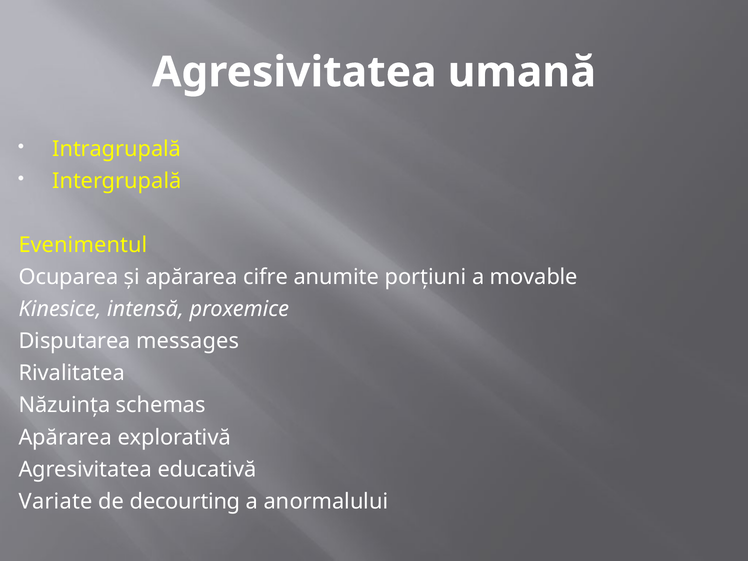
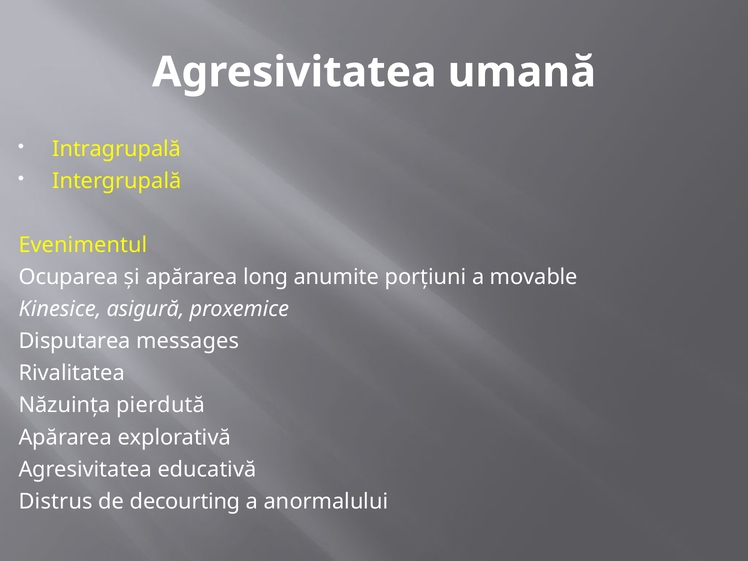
cifre: cifre -> long (266, 277)
intensă: intensă -> asigură (145, 309)
schemas: schemas -> pierdută (161, 405)
Variate: Variate -> Distrus (56, 501)
